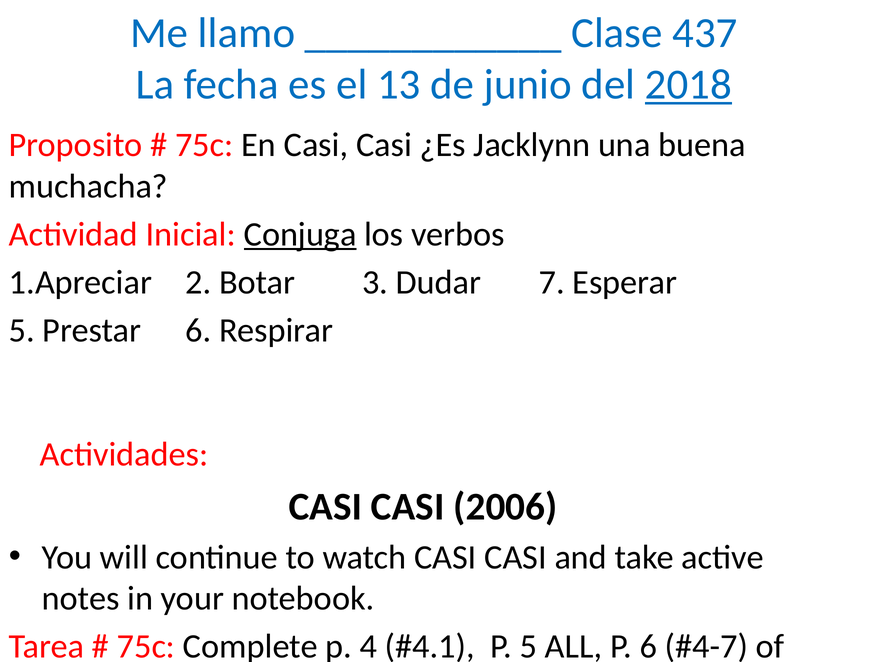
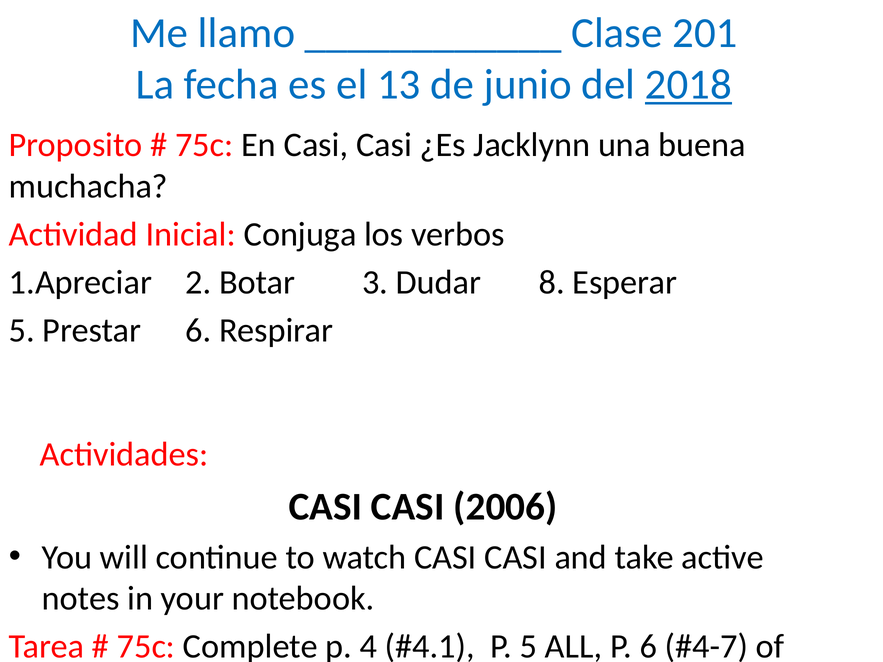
437: 437 -> 201 (705, 33)
Conjuga underline: present -> none (300, 235)
7: 7 -> 8 (552, 283)
